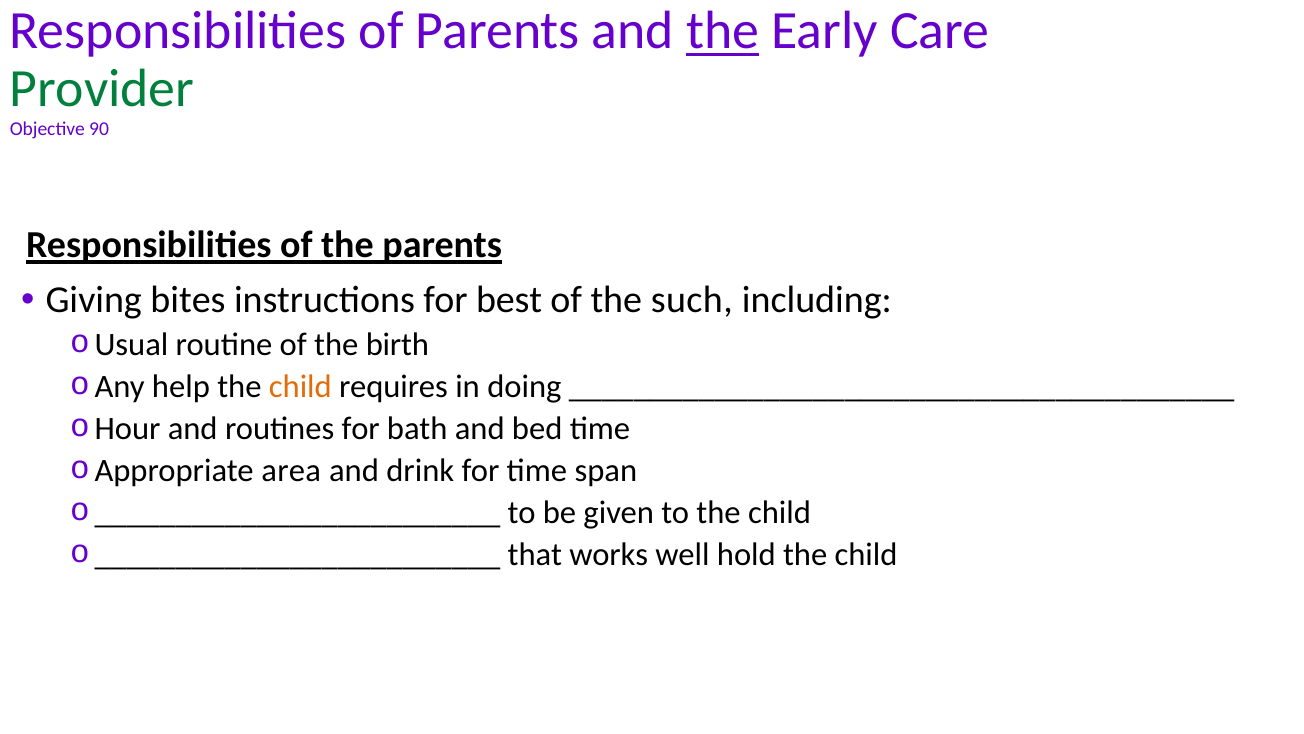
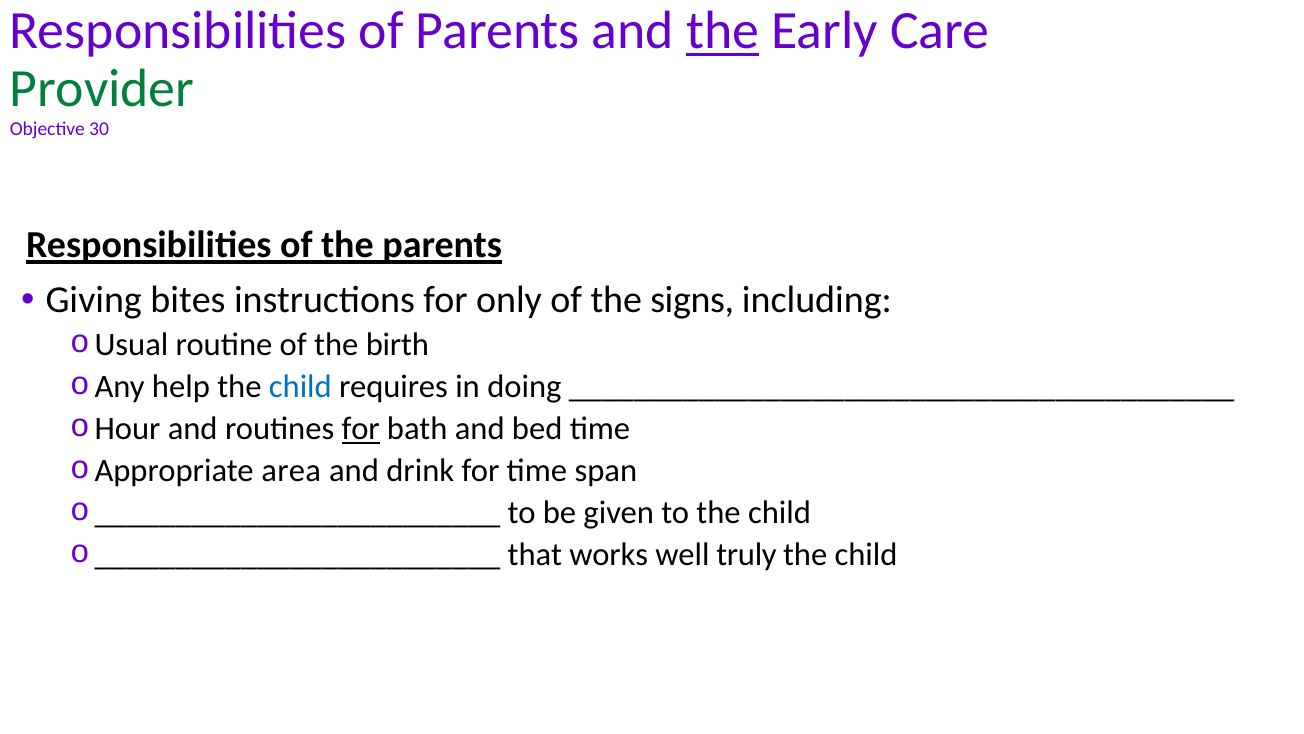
90: 90 -> 30 (99, 129)
best: best -> only (509, 300)
such: such -> signs (692, 300)
child colour: orange -> blue (300, 387)
for underline: none -> present (361, 429)
hold: hold -> truly (747, 555)
